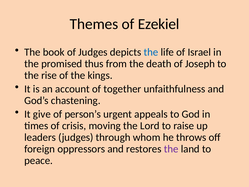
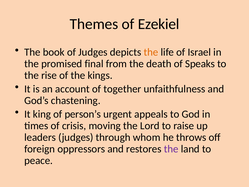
the colour: blue -> orange (151, 52)
thus: thus -> final (94, 64)
Joseph: Joseph -> Speaks (200, 64)
give: give -> king (42, 114)
